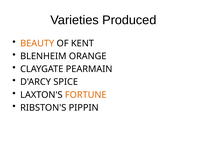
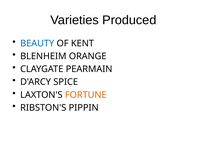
BEAUTY colour: orange -> blue (37, 43)
